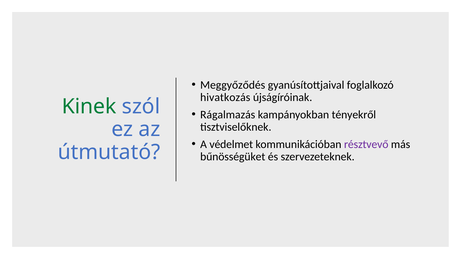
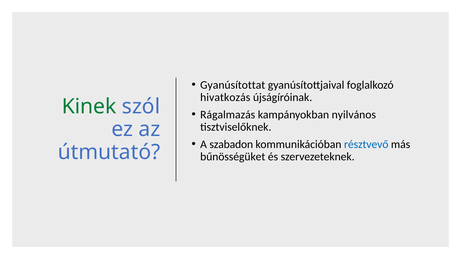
Meggyőződés: Meggyőződés -> Gyanúsítottat (233, 85)
tényekről: tényekről -> nyilvános (354, 115)
védelmet: védelmet -> szabadon (231, 144)
résztvevő colour: purple -> blue (366, 144)
